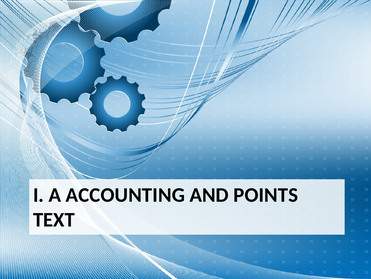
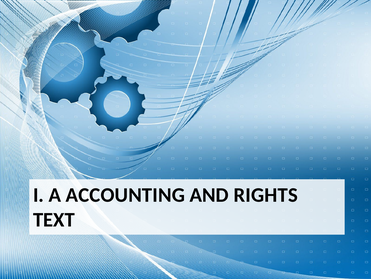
POINTS: POINTS -> RIGHTS (266, 194)
